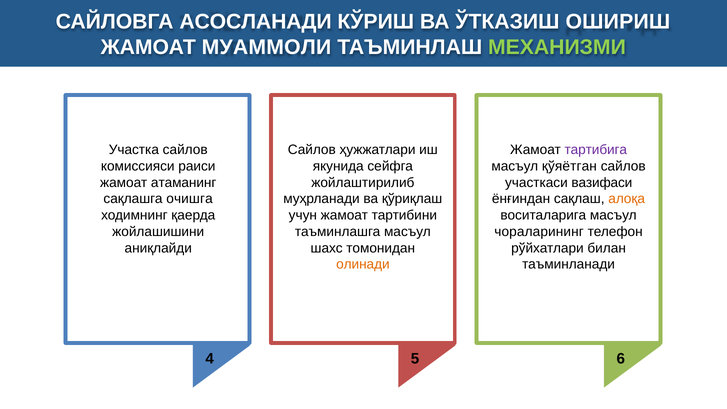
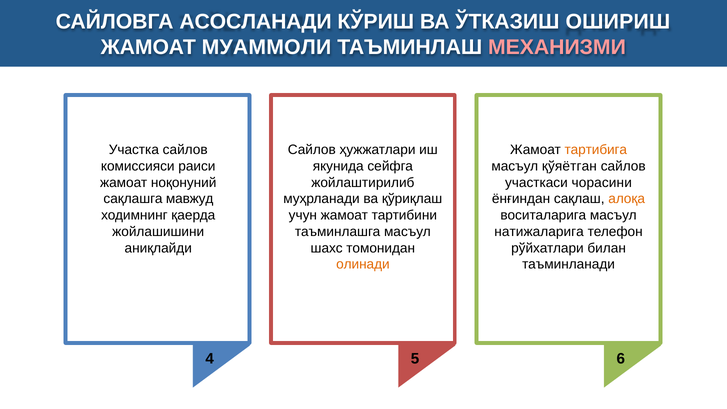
МЕХАНИЗМИ colour: light green -> pink (557, 47)
тартибига colour: purple -> orange (596, 150)
атаманинг: атаманинг -> ноқонуний (184, 183)
вазифаси: вазифаси -> чорасини (602, 183)
очишга: очишга -> мавжуд (190, 199)
чораларининг: чораларининг -> натижаларига (539, 232)
